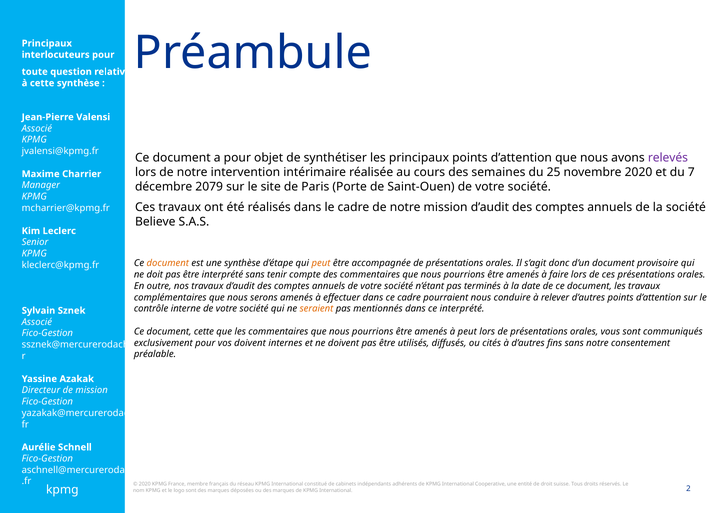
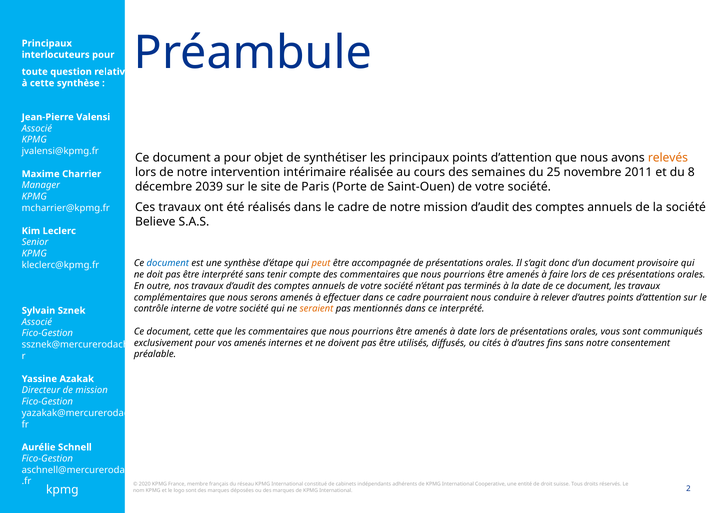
relevés colour: purple -> orange (668, 158)
novembre 2020: 2020 -> 2011 (638, 172)
7: 7 -> 8 (691, 172)
2079: 2079 -> 2039 (209, 187)
document colour: orange -> blue (168, 263)
à peut: peut -> date (467, 332)
vos doivent: doivent -> amenés (250, 343)
